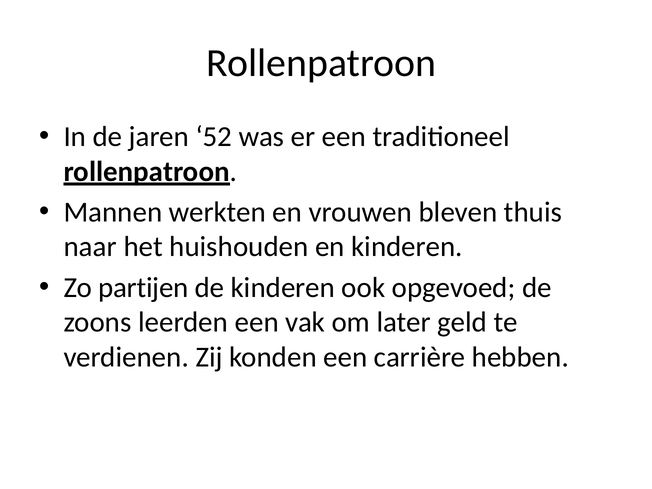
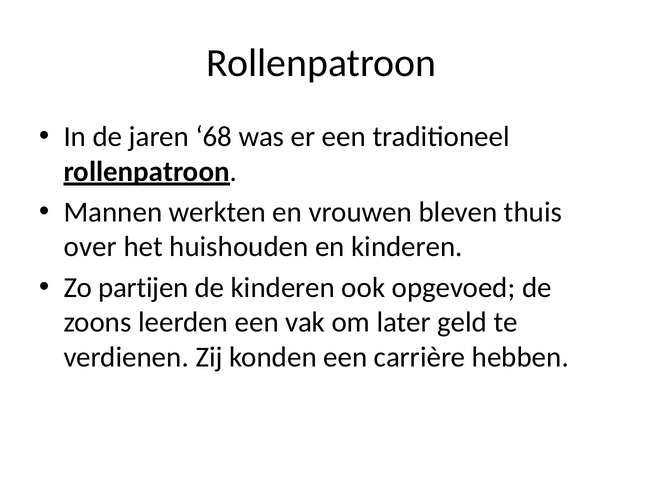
52: 52 -> 68 (214, 137)
naar: naar -> over (90, 247)
